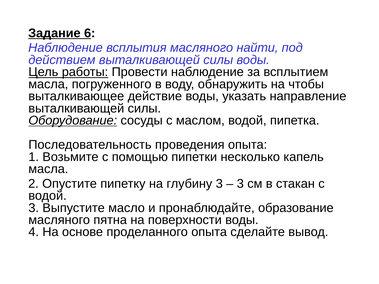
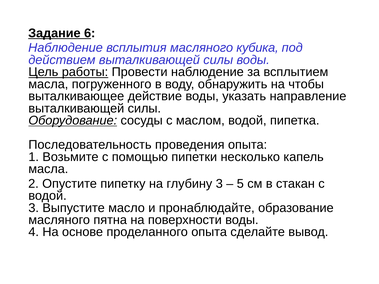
найти: найти -> кубика (257, 48)
3: 3 -> 5 (240, 184)
